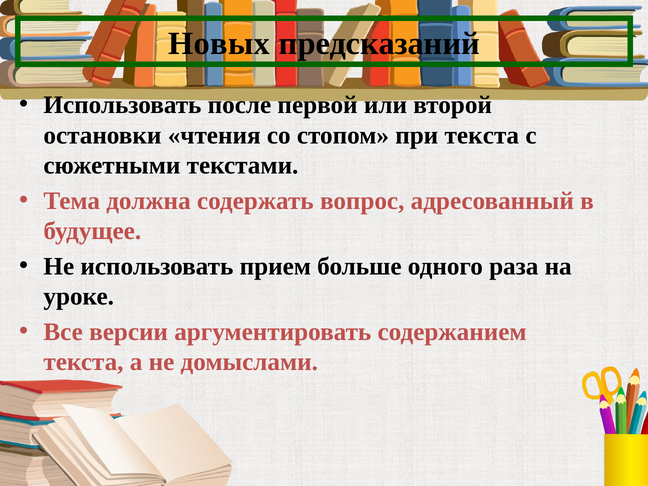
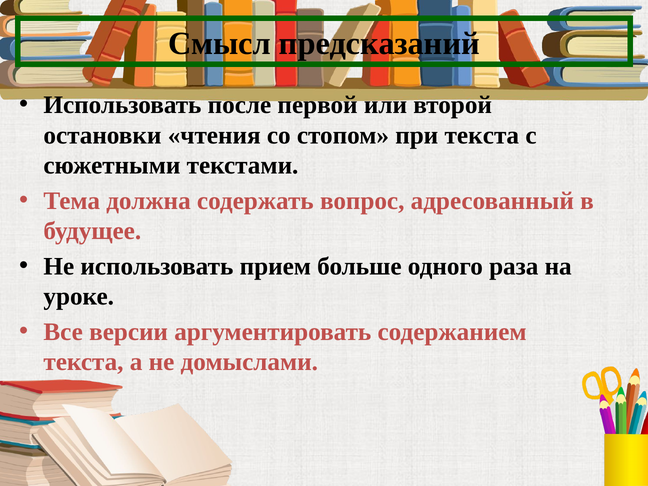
Новых: Новых -> Смысл (219, 44)
